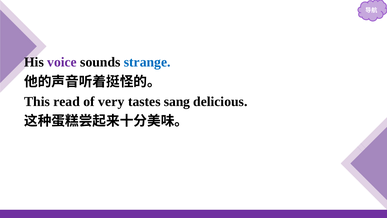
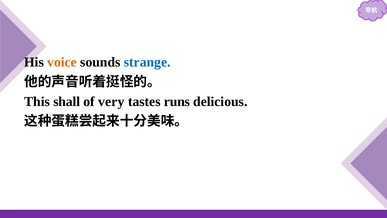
voice colour: purple -> orange (62, 62)
read: read -> shall (67, 101)
sang: sang -> runs (177, 101)
